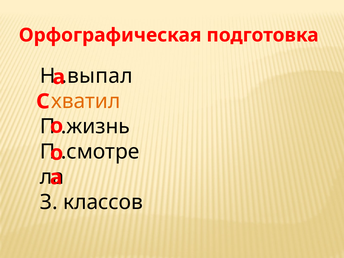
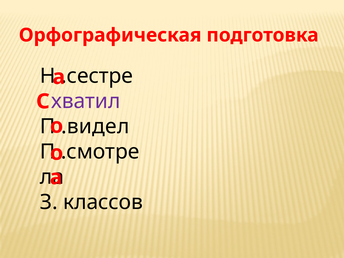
.выпал: .выпал -> .сестре (97, 76)
хватил colour: orange -> purple (86, 101)
.жизнь: .жизнь -> .видел (95, 126)
